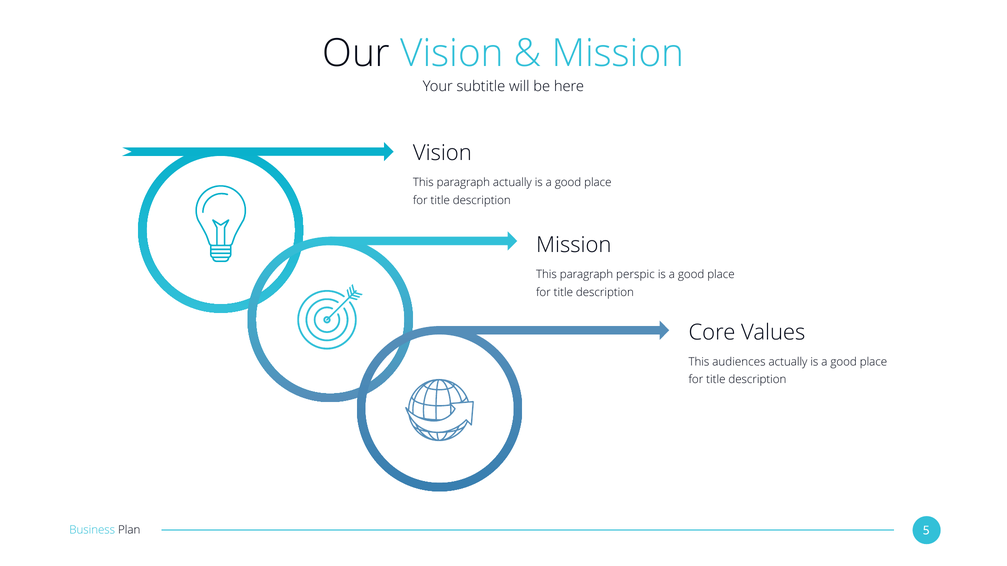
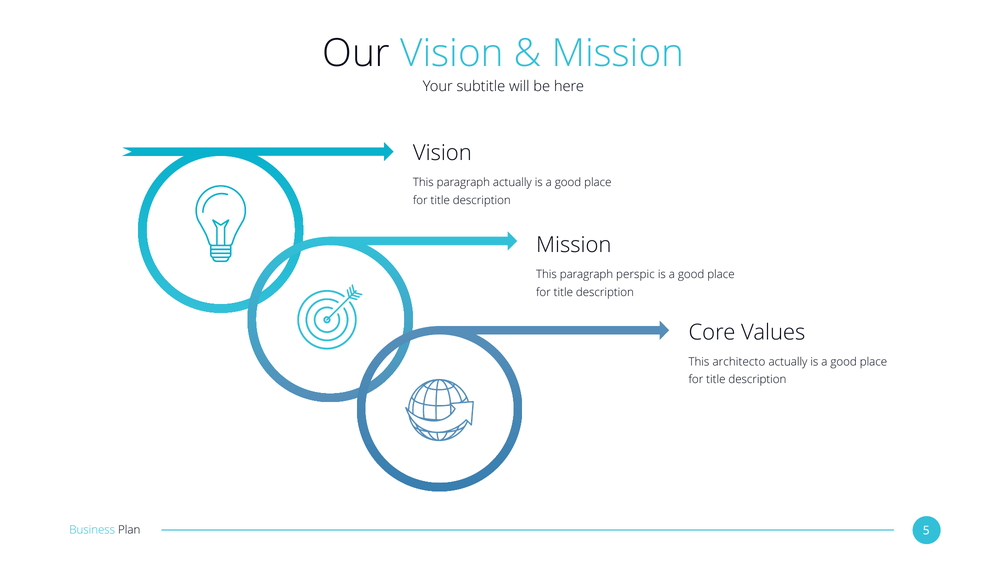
audiences: audiences -> architecto (739, 362)
